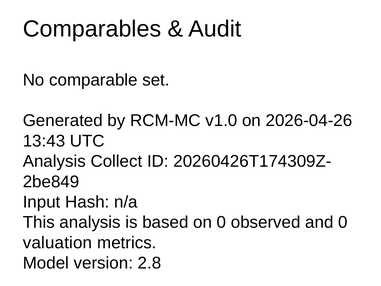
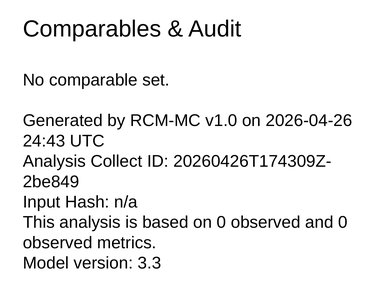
13:43: 13:43 -> 24:43 (44, 141)
valuation: valuation -> observed (58, 242)
2.8: 2.8 -> 3.3 (149, 263)
